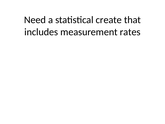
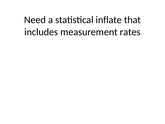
create: create -> inflate (109, 20)
